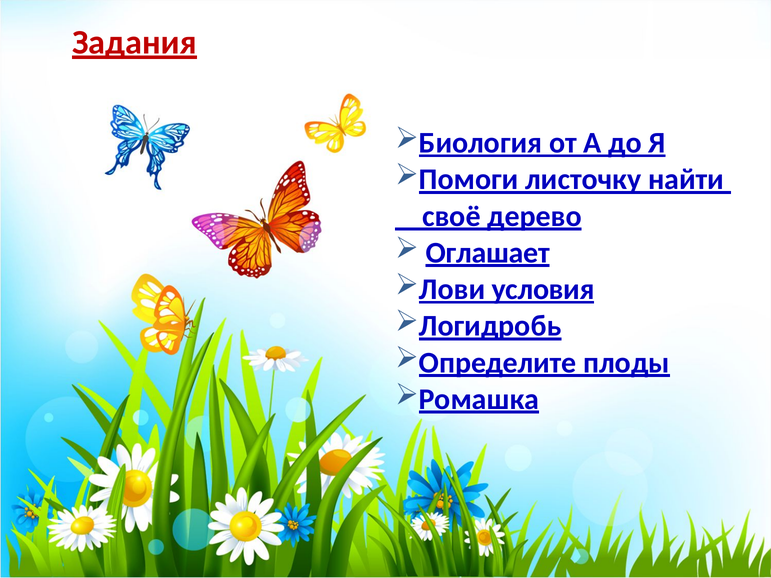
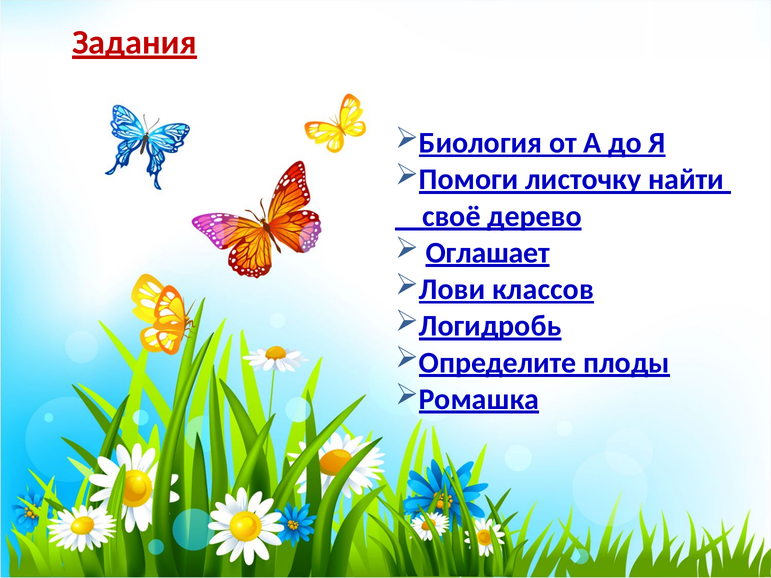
условия: условия -> классов (543, 290)
